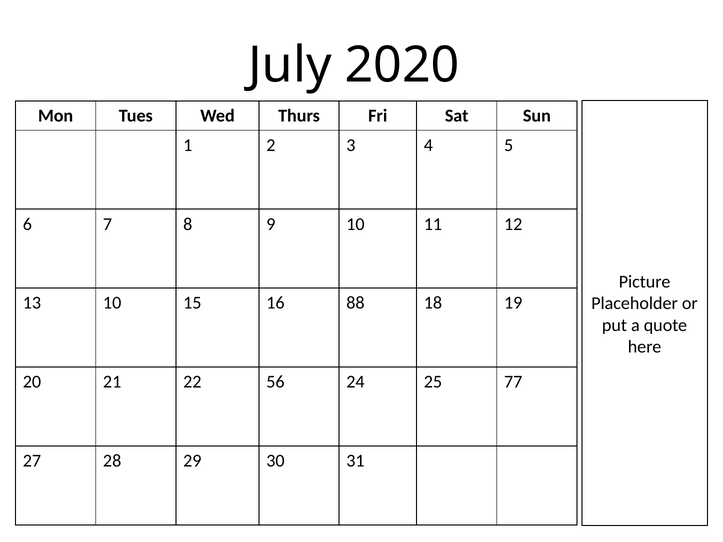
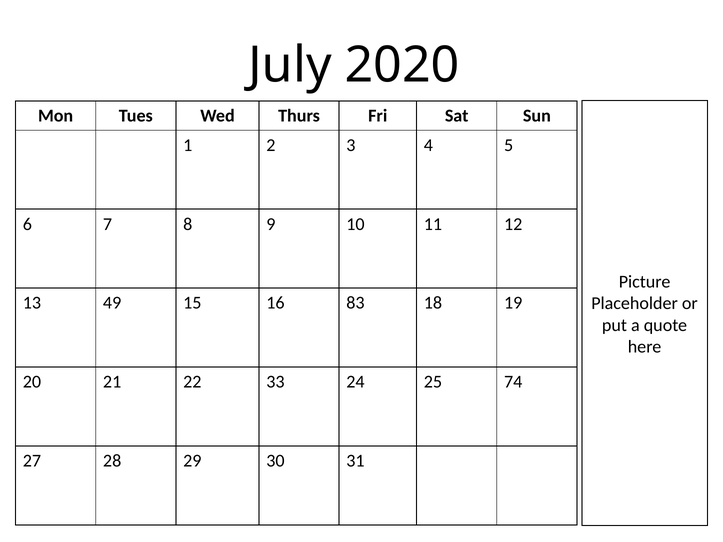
13 10: 10 -> 49 (112, 303)
88: 88 -> 83 (355, 303)
56: 56 -> 33 (275, 382)
77: 77 -> 74 (513, 382)
